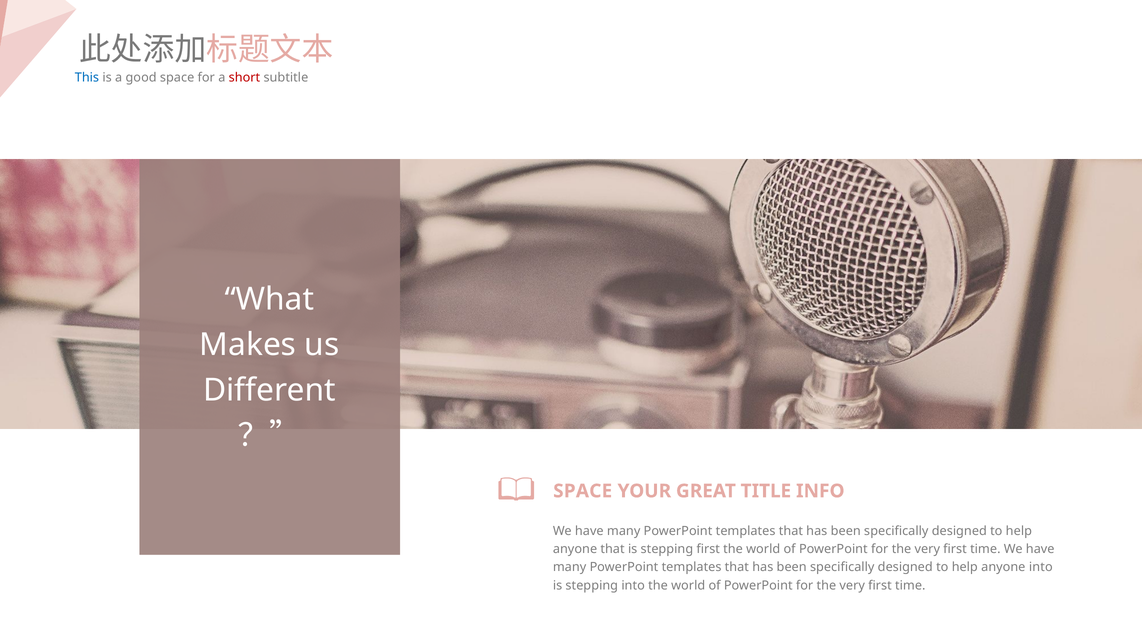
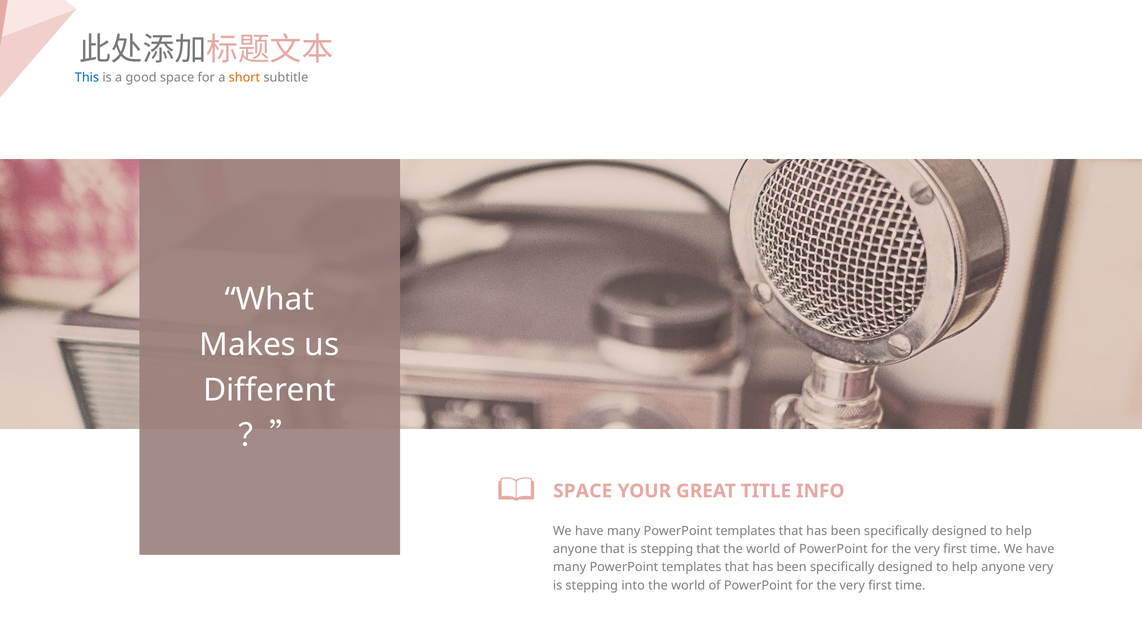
short colour: red -> orange (244, 78)
stepping first: first -> that (708, 549)
anyone into: into -> very (1041, 568)
